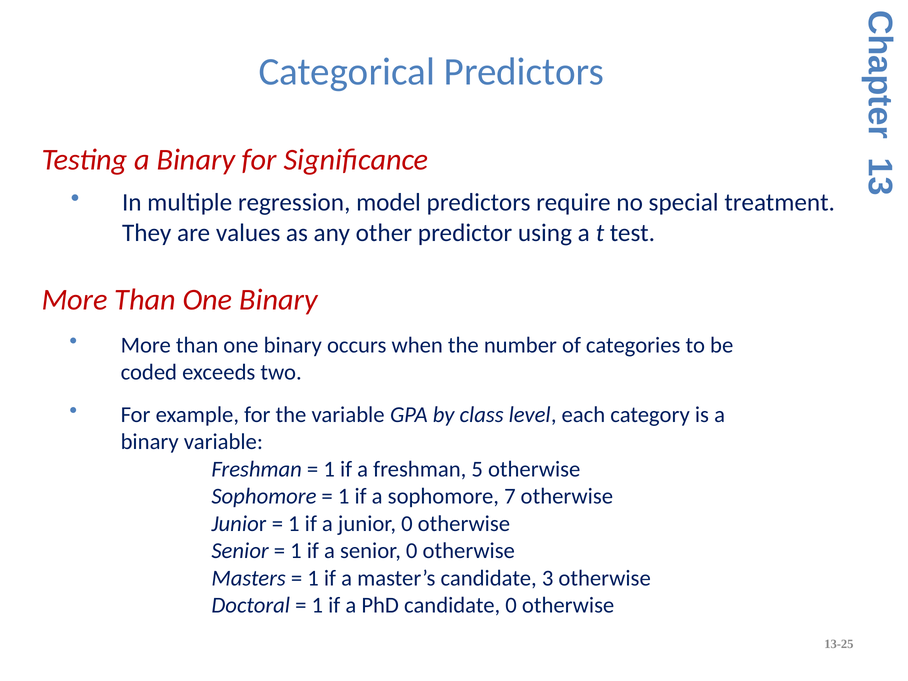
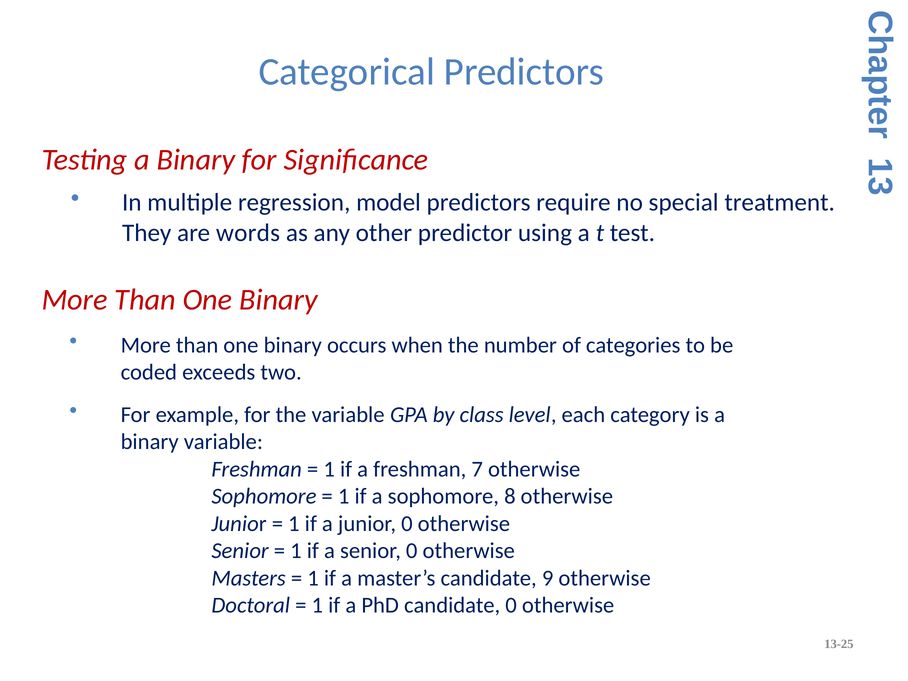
values: values -> words (248, 233)
5: 5 -> 7 (477, 469)
7: 7 -> 8 (510, 496)
candidate 3: 3 -> 9 (548, 578)
